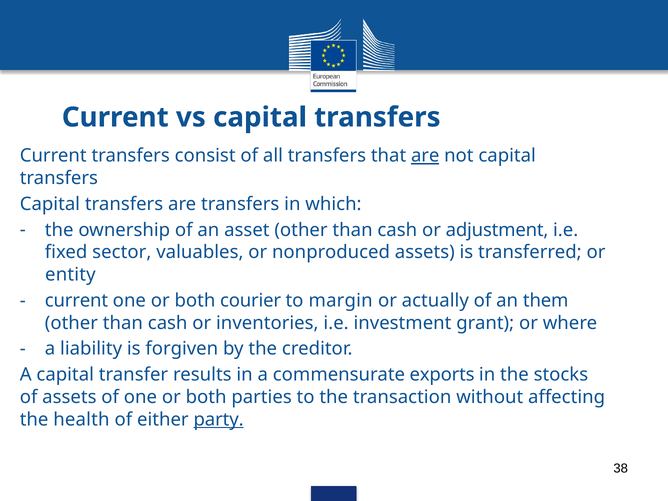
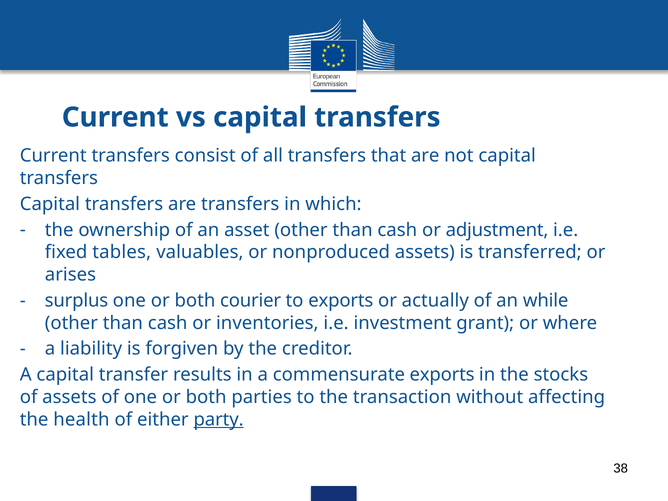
are underline: present -> none (425, 156)
sector: sector -> tables (122, 252)
entity: entity -> arises (70, 275)
current: current -> surplus (76, 301)
to margin: margin -> exports (341, 301)
them: them -> while (546, 301)
